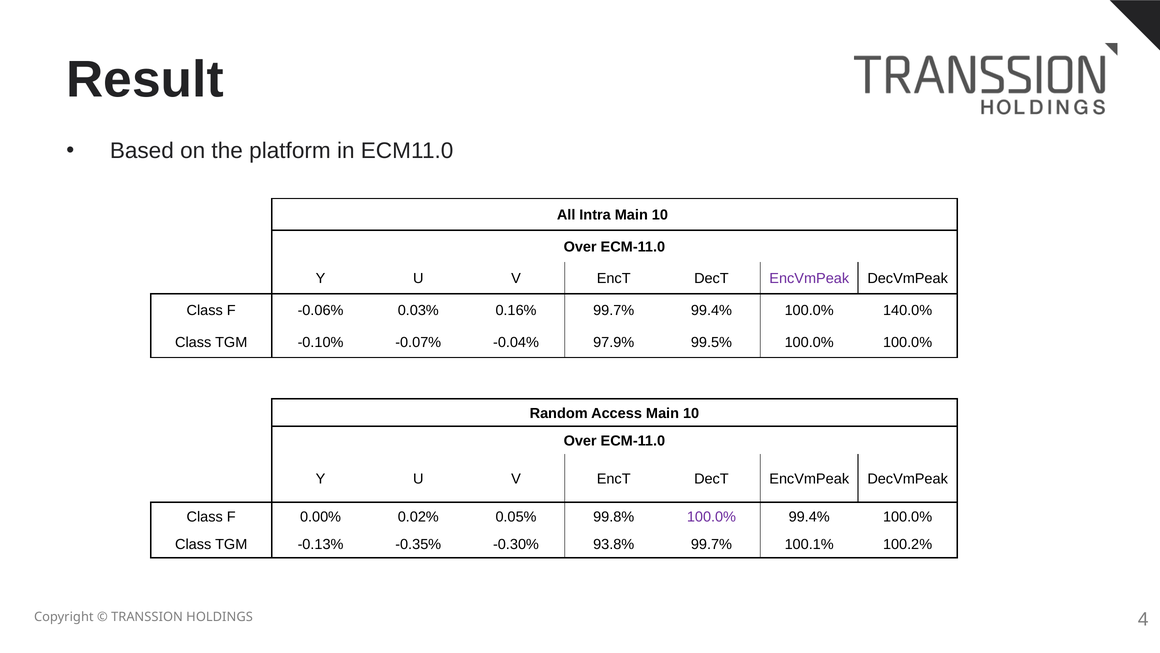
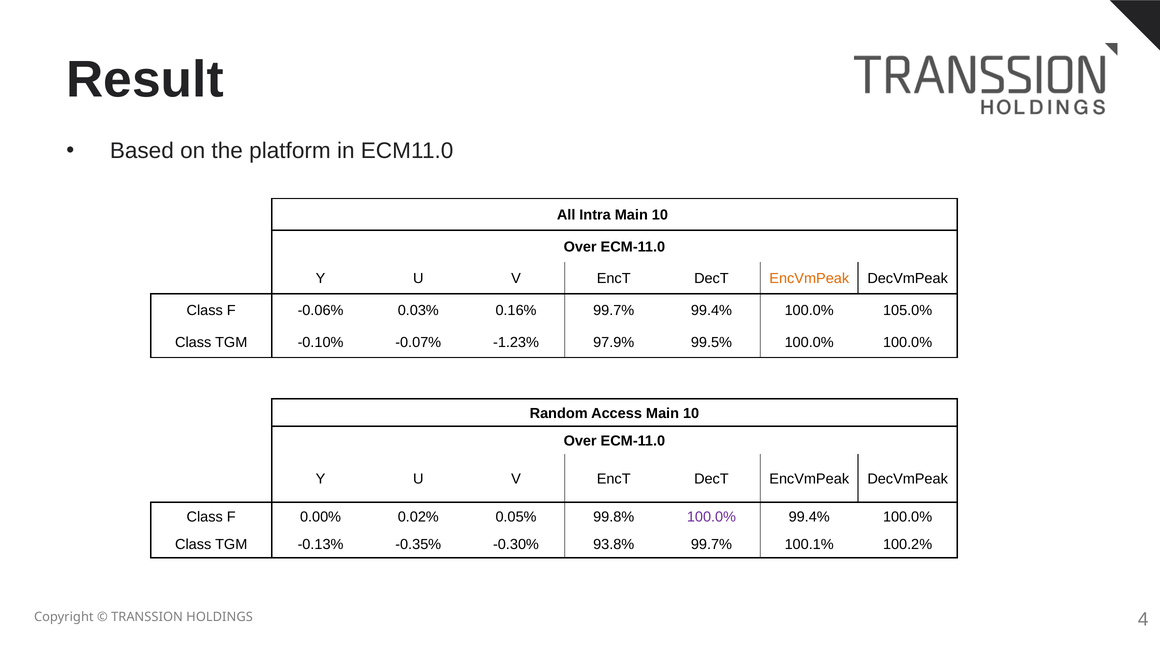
EncVmPeak colour: purple -> orange (809, 278)
140.0%: 140.0% -> 105.0% (908, 310)
-0.04%: -0.04% -> -1.23% (516, 342)
